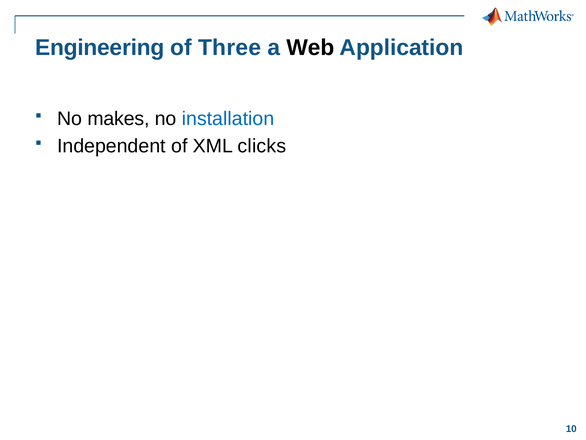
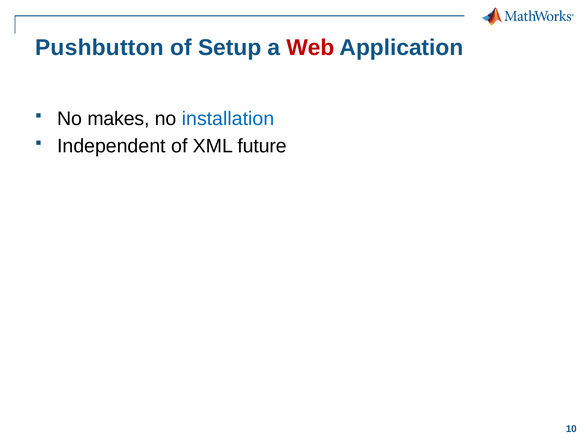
Engineering: Engineering -> Pushbutton (100, 48)
Three: Three -> Setup (230, 48)
Web colour: black -> red (310, 48)
clicks: clicks -> future (262, 146)
